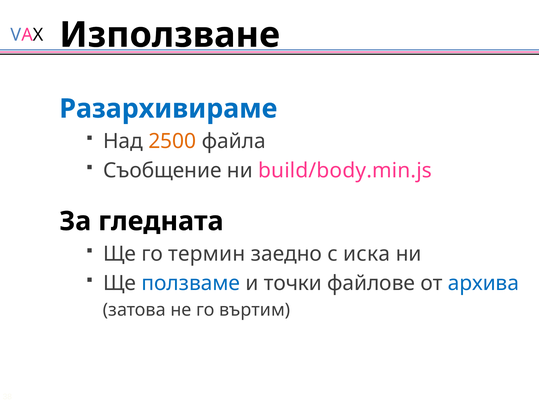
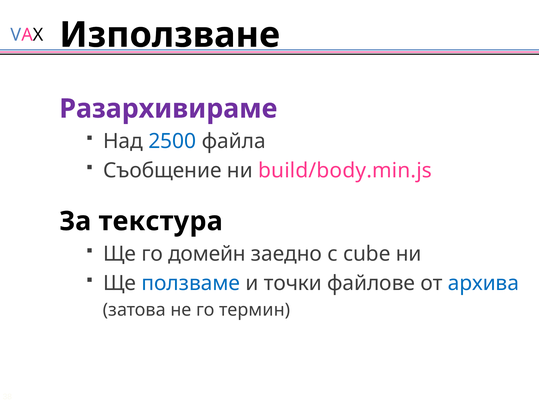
Разархивираме colour: blue -> purple (168, 109)
2500 colour: orange -> blue (172, 141)
гледната: гледната -> текстура (161, 221)
термин: термин -> домейн (207, 254)
иска: иска -> cube (367, 254)
въртим: въртим -> термин (255, 310)
